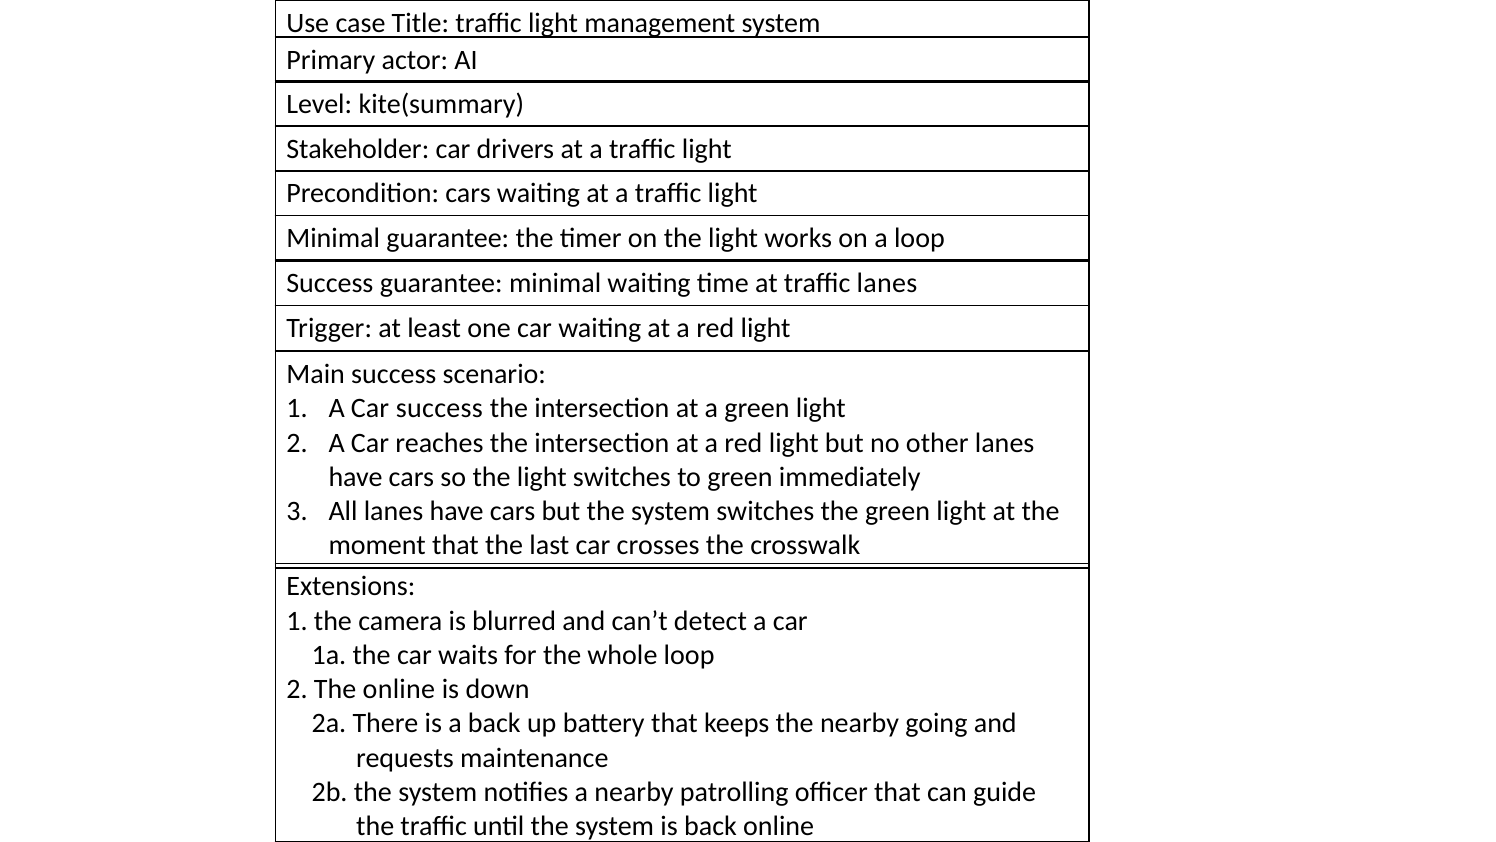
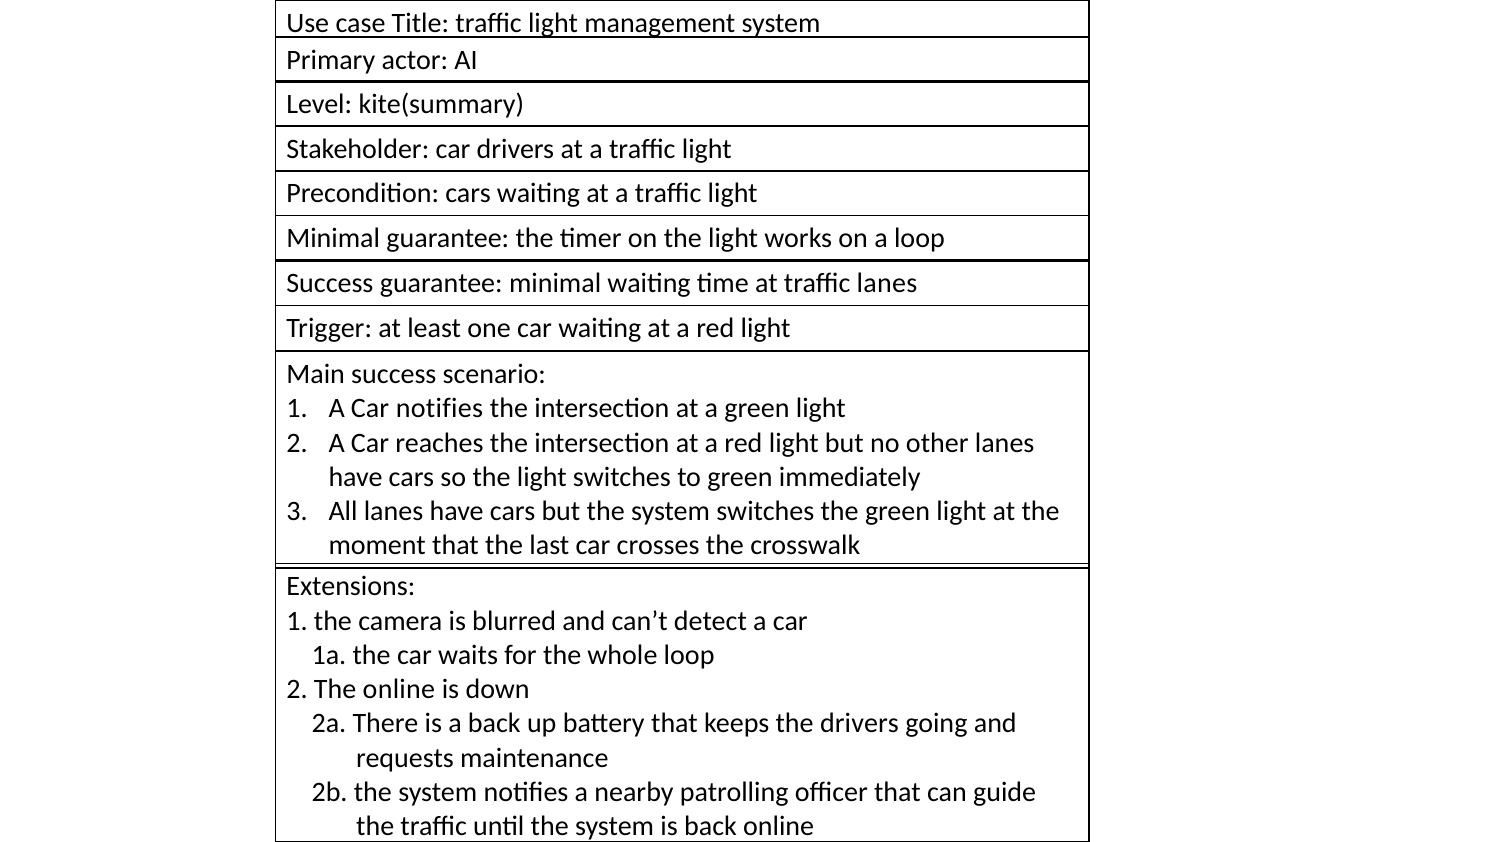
Car success: success -> notifies (439, 408)
the nearby: nearby -> drivers (859, 723)
